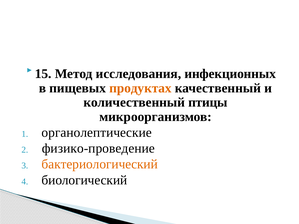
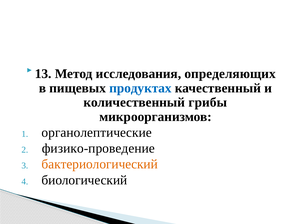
15: 15 -> 13 (43, 74)
инфекционных: инфекционных -> определяющих (230, 74)
продуктах colour: orange -> blue (140, 88)
птицы: птицы -> грибы (208, 102)
